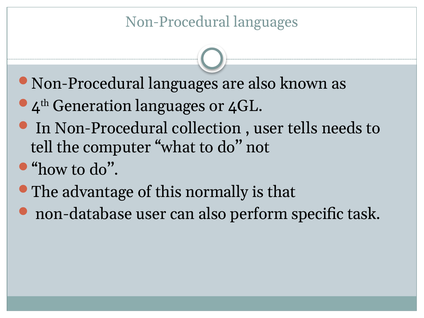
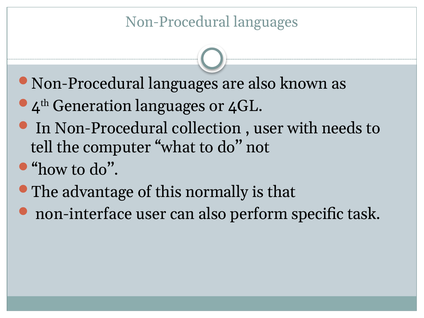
tells: tells -> with (303, 128)
non-database: non-database -> non-interface (84, 214)
